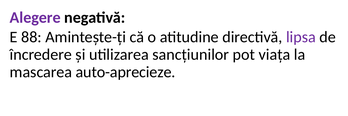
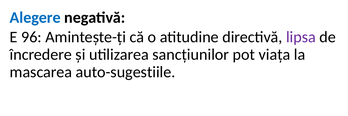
Alegere colour: purple -> blue (35, 18)
88: 88 -> 96 (31, 37)
auto-aprecieze: auto-aprecieze -> auto-sugestiile (126, 72)
